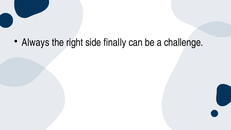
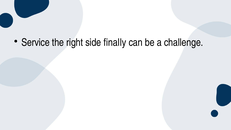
Always: Always -> Service (36, 42)
